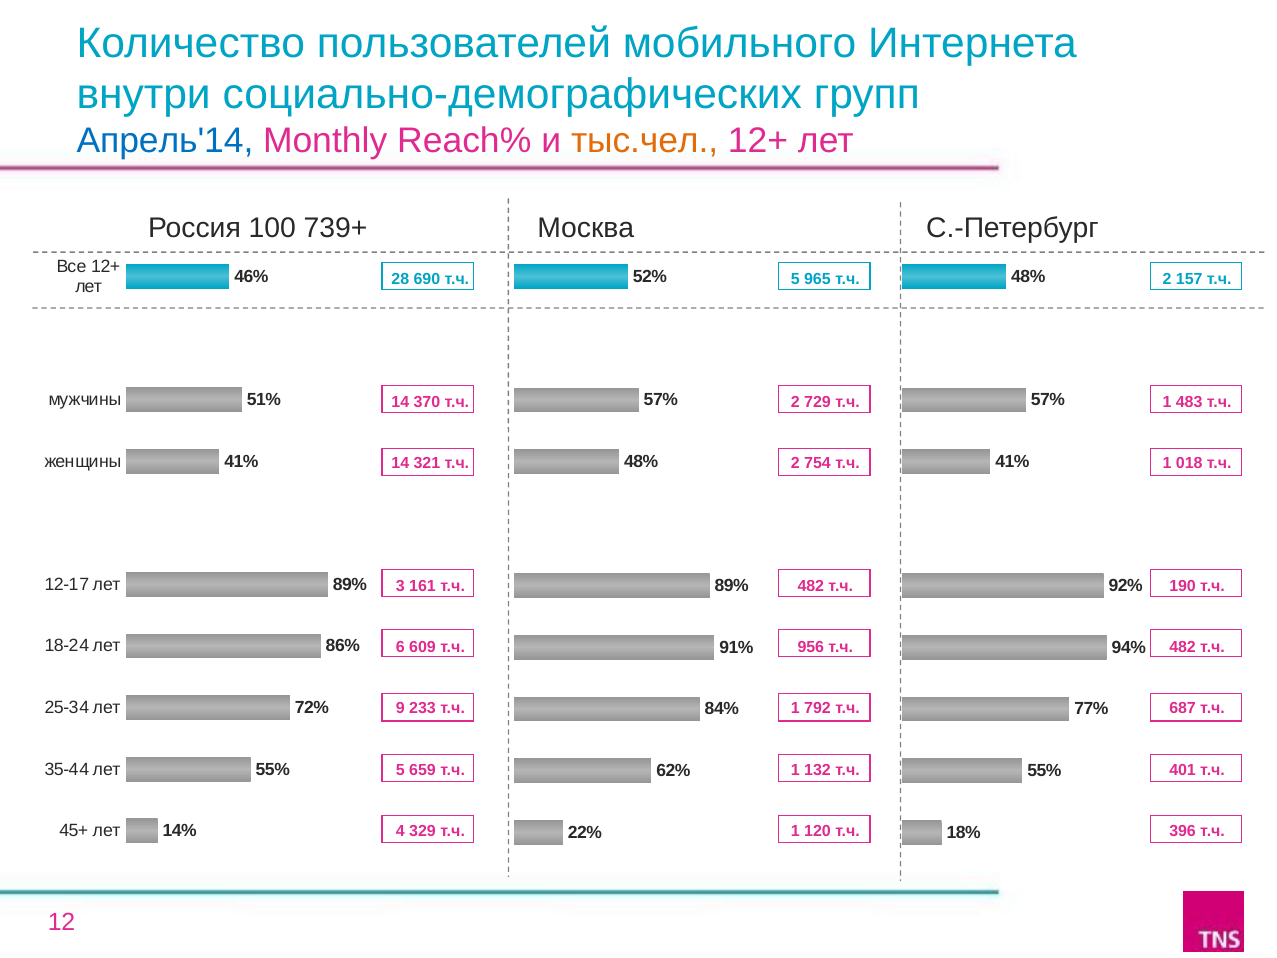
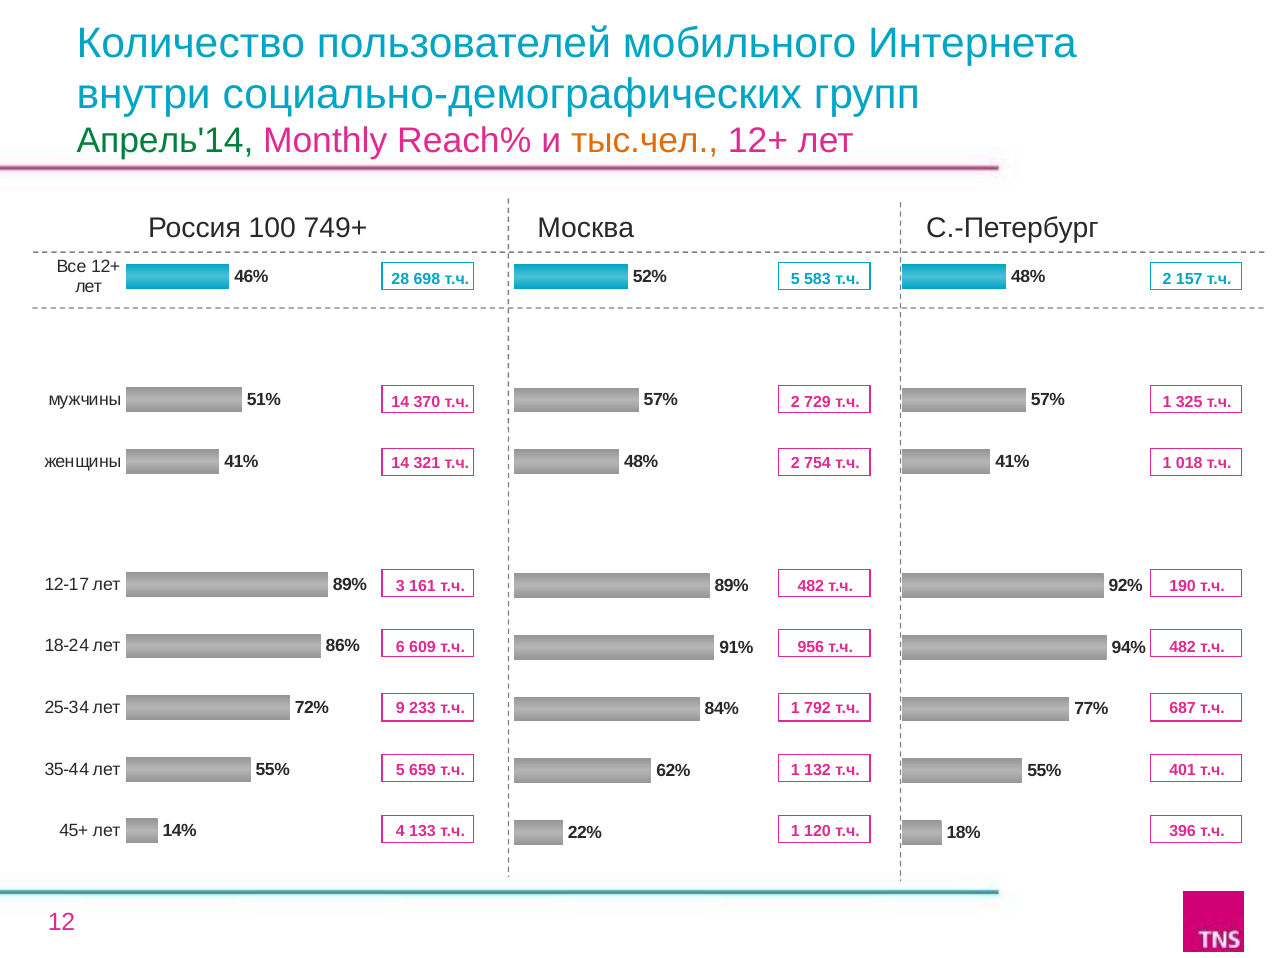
Апрель'14 colour: blue -> green (165, 141)
739+: 739+ -> 749+ (336, 228)
690: 690 -> 698 (427, 279)
965: 965 -> 583 (817, 279)
483: 483 -> 325 (1189, 402)
329: 329 -> 133 (422, 831)
